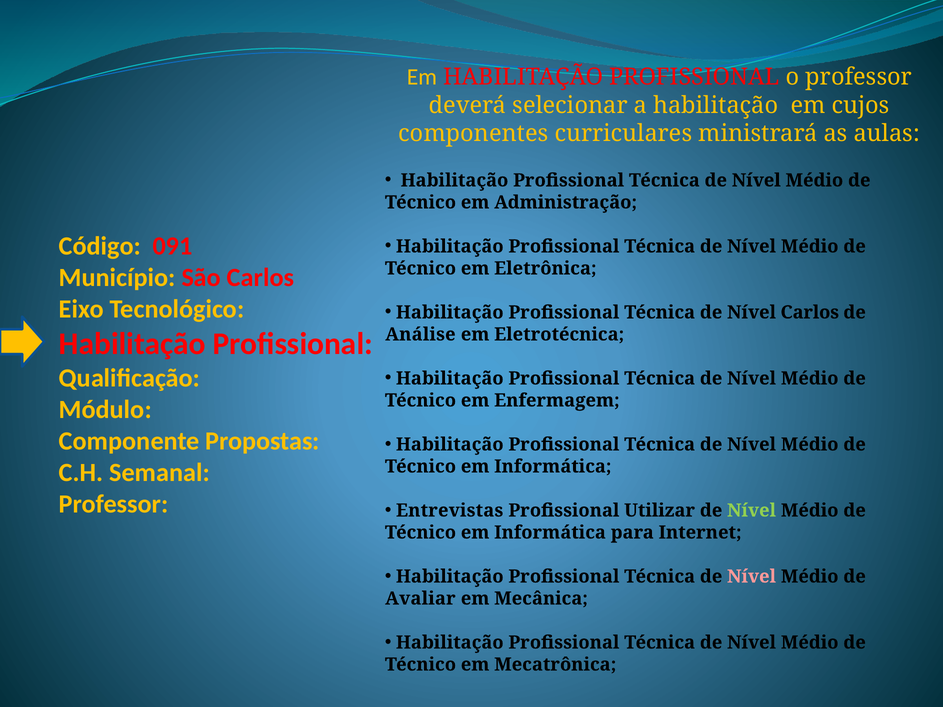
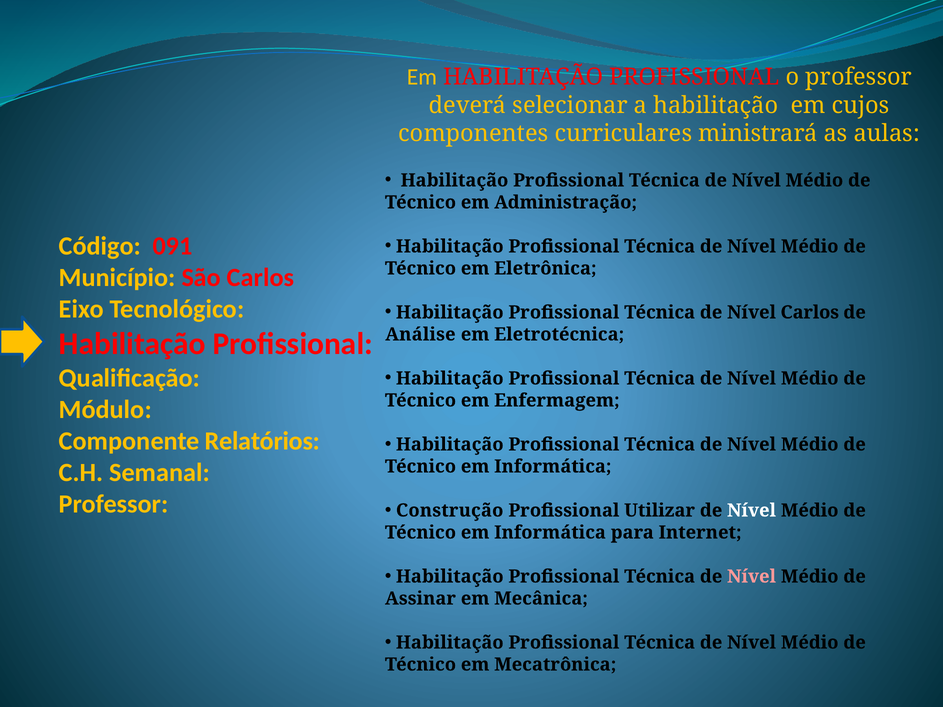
Propostas: Propostas -> Relatórios (262, 441)
Entrevistas: Entrevistas -> Construção (450, 511)
Nível colour: light green -> white (752, 511)
Avaliar: Avaliar -> Assinar (420, 599)
